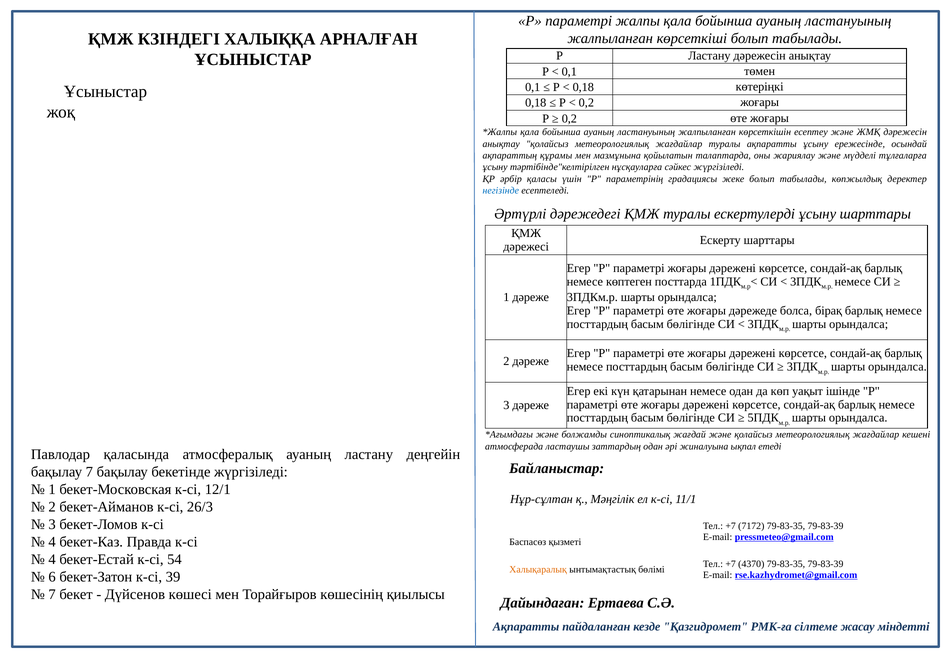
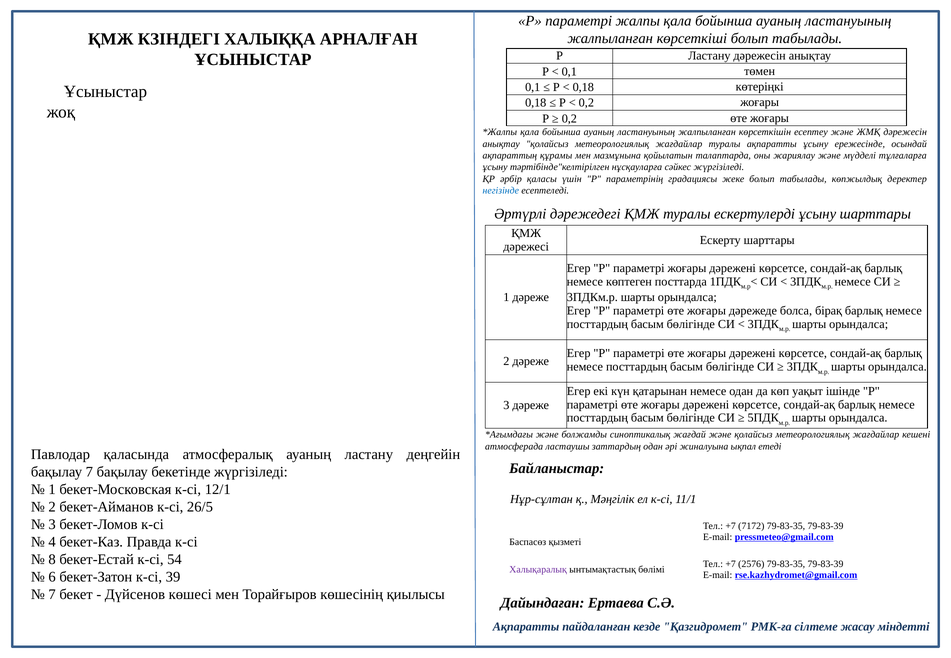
26/3: 26/3 -> 26/5 (200, 507)
4: 4 -> 8 (52, 560)
4370: 4370 -> 2576 (751, 564)
Халықаралық colour: orange -> purple (538, 570)
